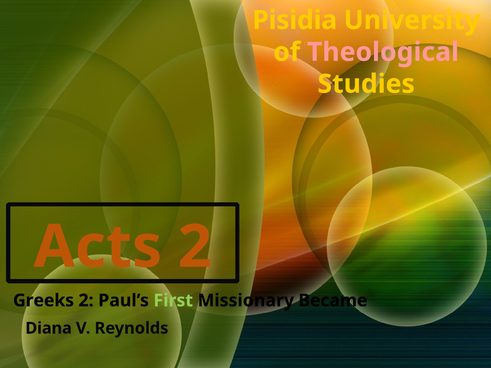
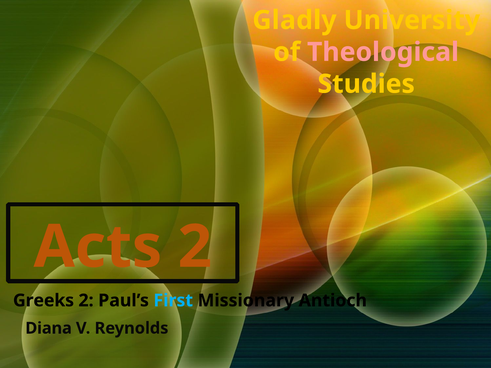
Pisidia: Pisidia -> Gladly (294, 20)
First colour: light green -> light blue (173, 301)
Became: Became -> Antioch (333, 301)
